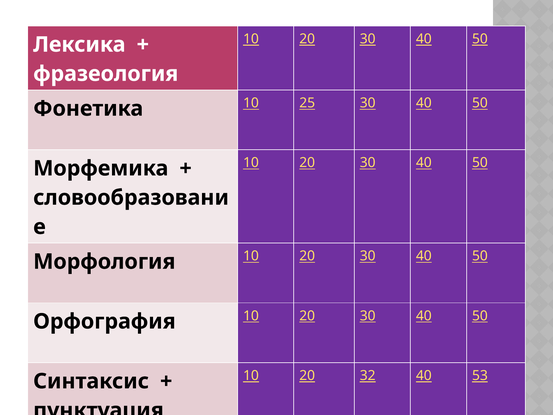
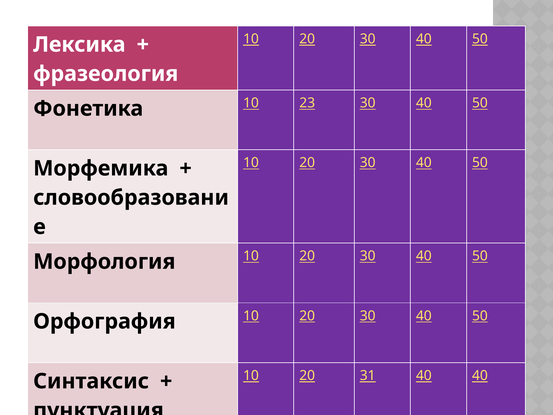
25: 25 -> 23 (307, 103)
32: 32 -> 31 (368, 375)
40 53: 53 -> 40 (480, 375)
